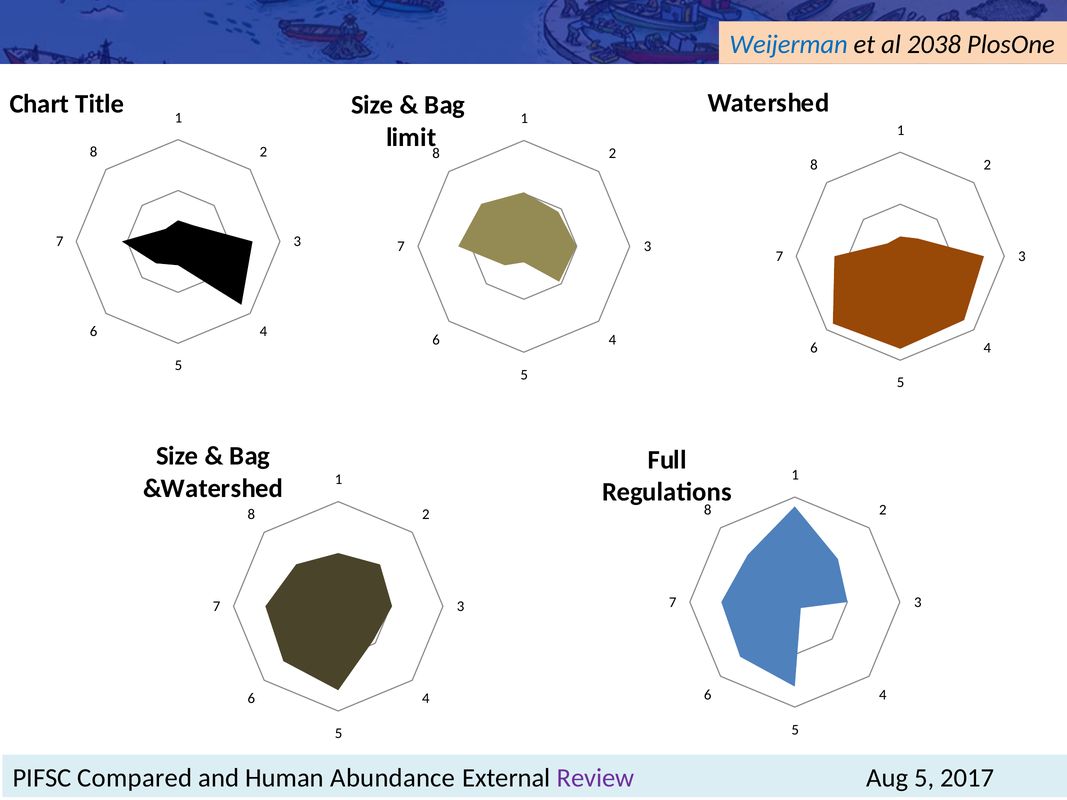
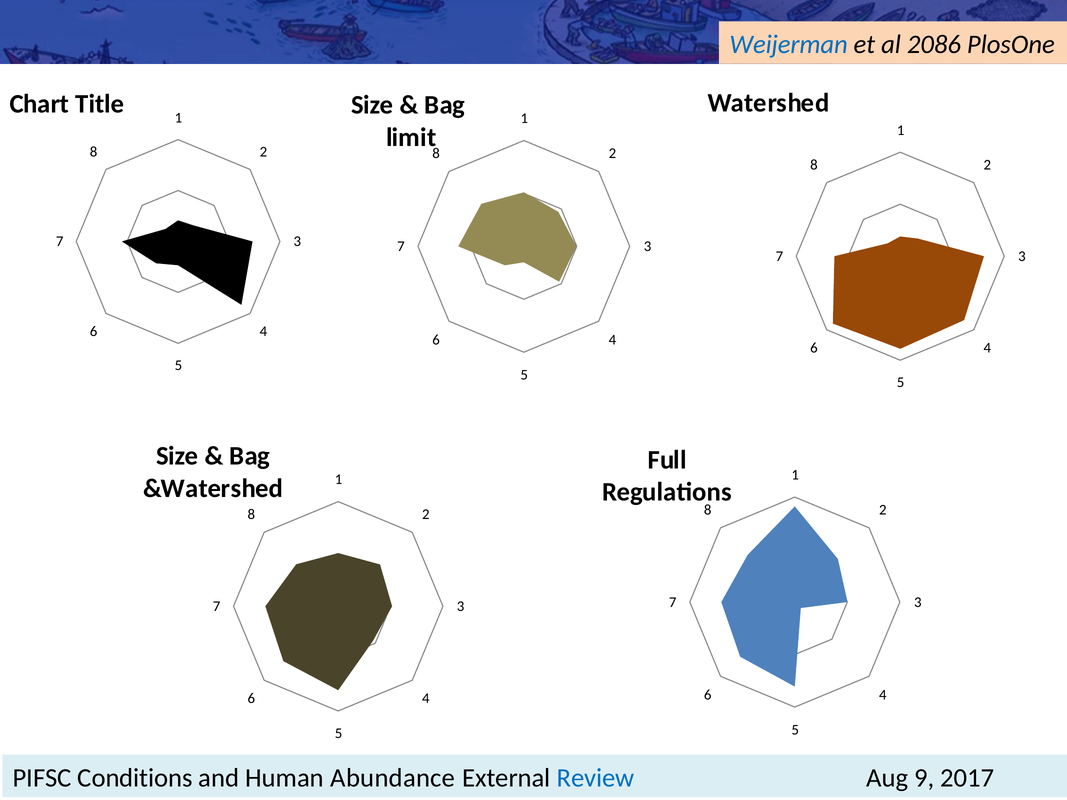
2038: 2038 -> 2086 (934, 45)
Compared: Compared -> Conditions (135, 778)
Review colour: purple -> blue (596, 778)
Aug 5: 5 -> 9 (924, 778)
